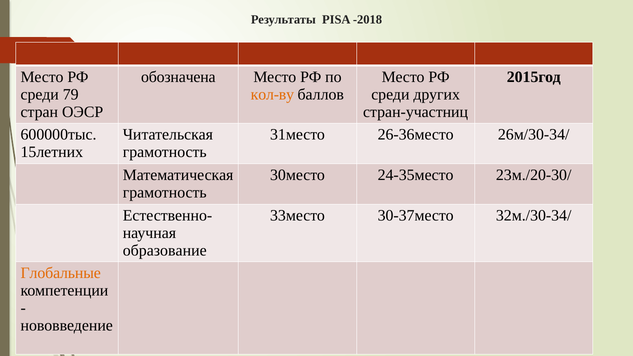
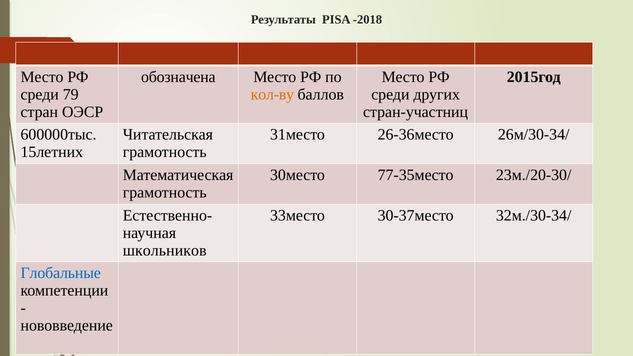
24-35место: 24-35место -> 77-35место (416, 175)
образование: образование -> школьников (165, 250)
Глобальные colour: orange -> blue (61, 273)
